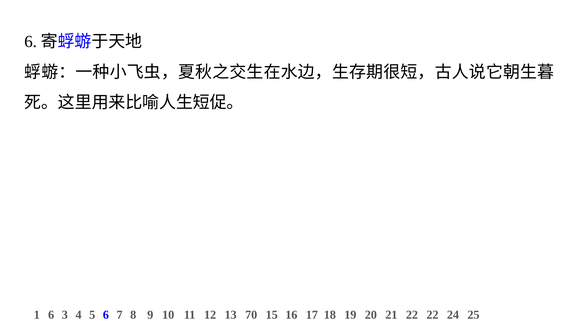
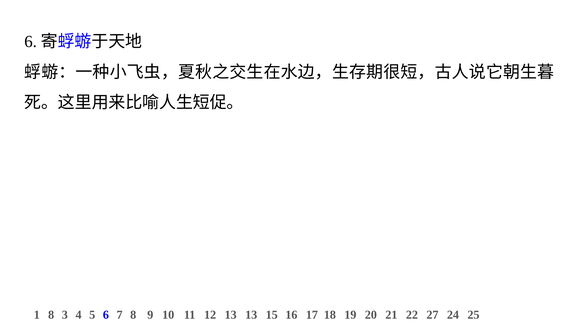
1 6: 6 -> 8 (51, 315)
13 70: 70 -> 13 (251, 315)
22 22: 22 -> 27 (432, 315)
